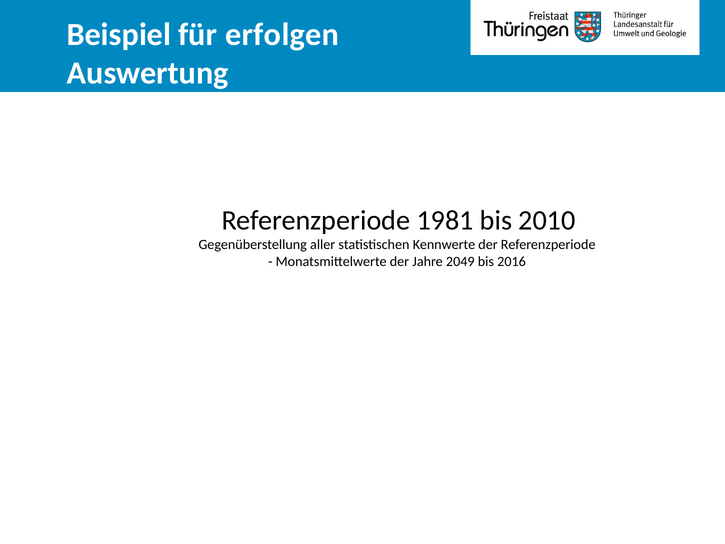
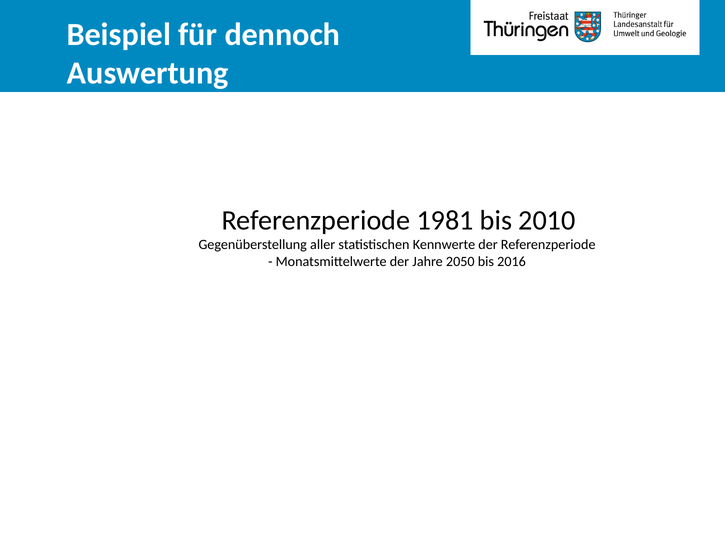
erfolgen: erfolgen -> dennoch (282, 34)
2049: 2049 -> 2050 (460, 261)
